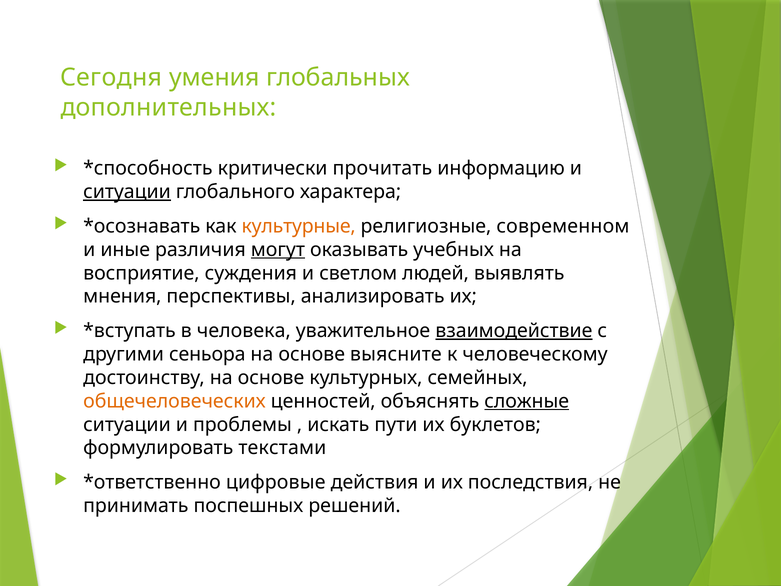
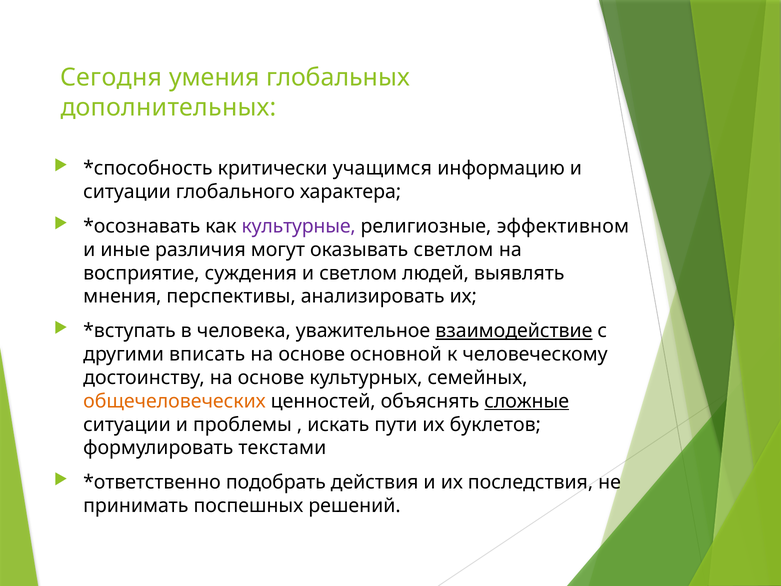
прочитать: прочитать -> учащимся (382, 168)
ситуации underline: present -> none (127, 192)
культурные colour: orange -> purple (299, 226)
современном: современном -> эффективном (563, 226)
могут underline: present -> none (278, 250)
оказывать учебных: учебных -> светлом (453, 250)
сеньора: сеньора -> вписать (207, 354)
выясните: выясните -> основной (396, 354)
цифровые: цифровые -> подобрать (276, 482)
